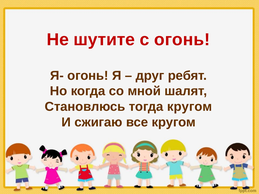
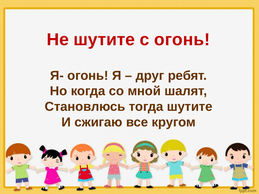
тогда кругом: кругом -> шутите (190, 107)
